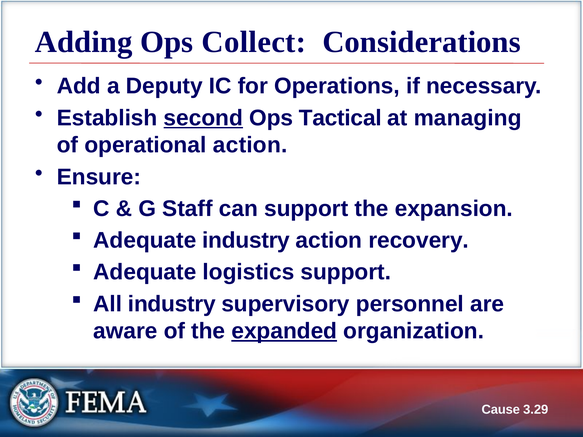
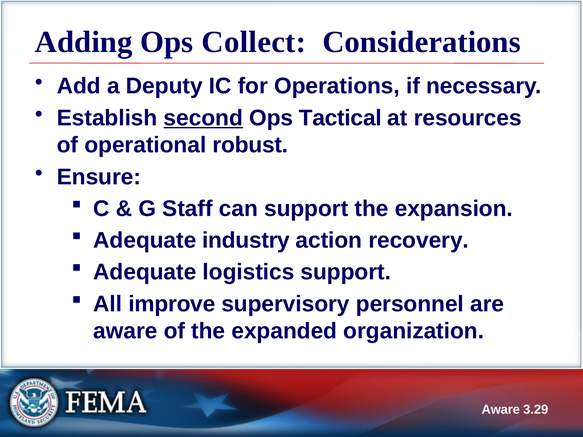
managing: managing -> resources (468, 118)
operational action: action -> robust (250, 145)
All industry: industry -> improve (172, 304)
expanded underline: present -> none (284, 331)
Cause: Cause -> Aware (501, 410)
